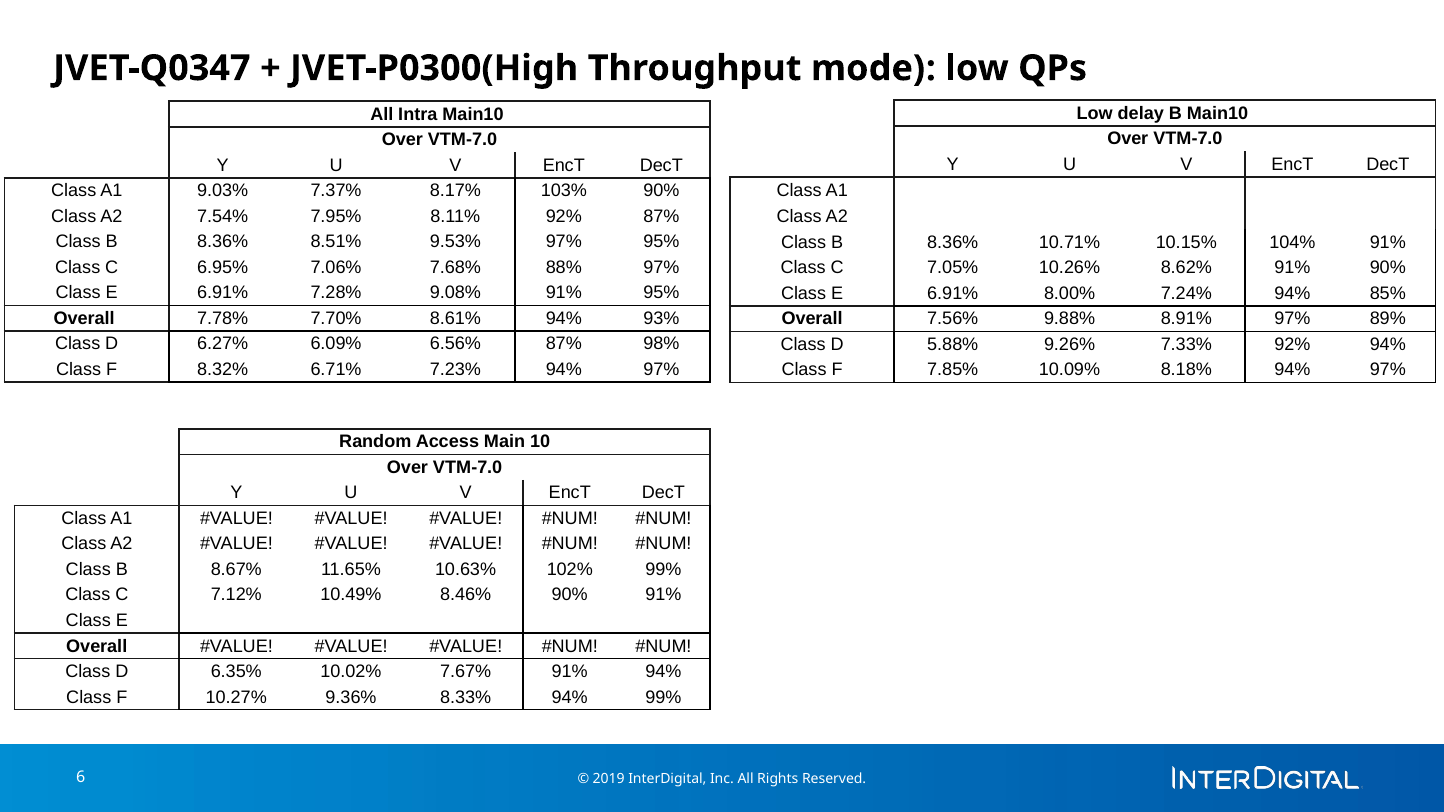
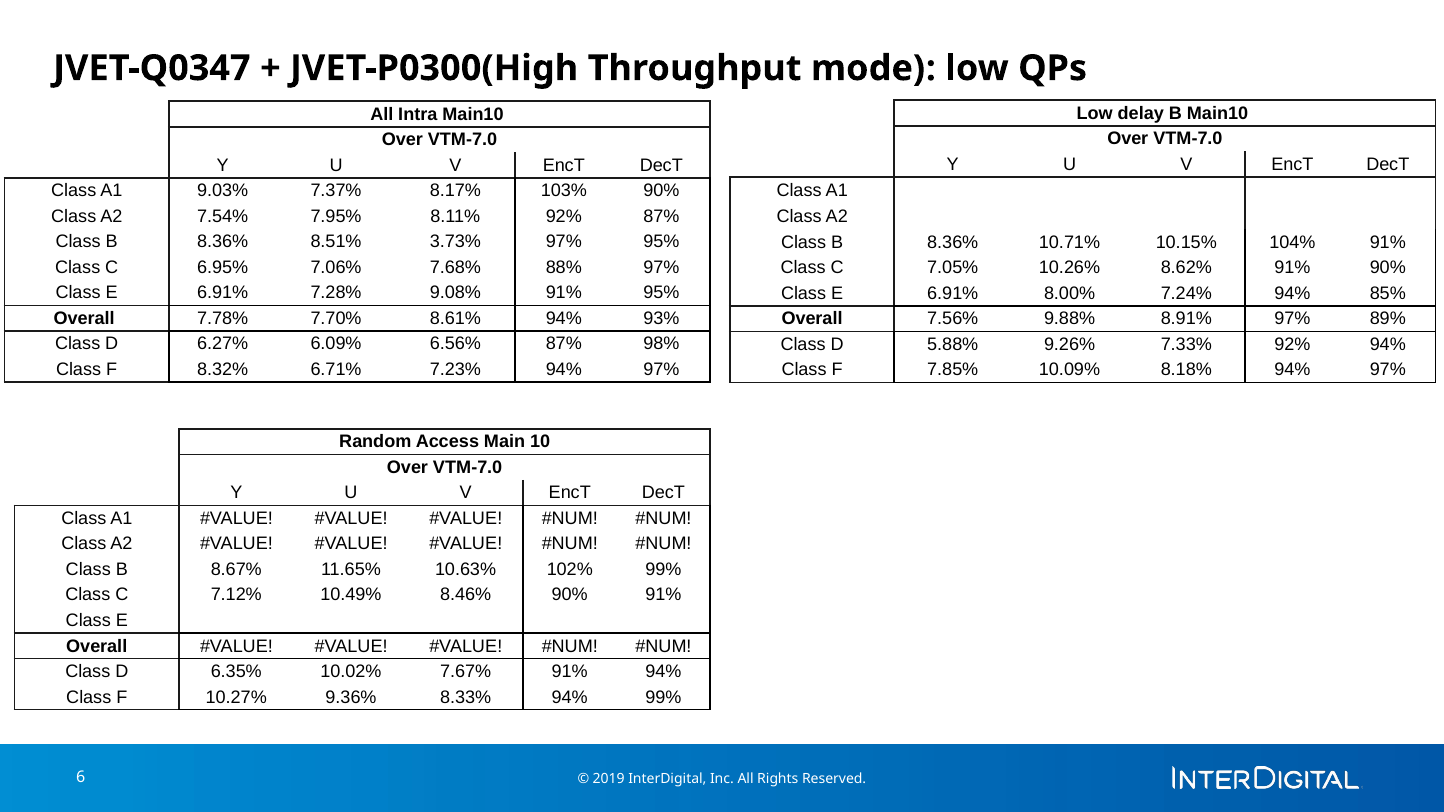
9.53%: 9.53% -> 3.73% (455, 242)
